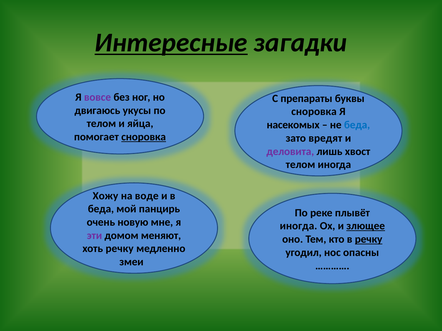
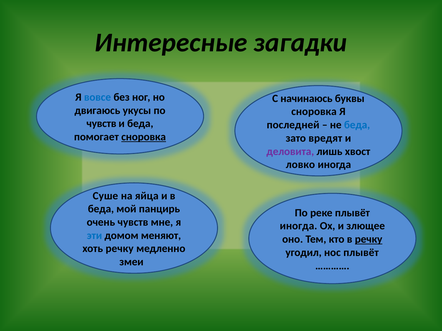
Интересные underline: present -> none (171, 43)
вовсе colour: purple -> blue (98, 97)
препараты: препараты -> начинаюсь (306, 99)
телом: телом -> чувств (101, 124)
и яйца: яйца -> беда (140, 124)
насекомых: насекомых -> последней (293, 125)
телом: телом -> ловко (300, 165)
Хожу: Хожу -> Суше (105, 196)
воде: воде -> яйца (147, 196)
очень новую: новую -> чувств (133, 223)
злющее underline: present -> none (366, 226)
эти colour: purple -> blue (94, 236)
нос опасны: опасны -> плывёт (361, 253)
